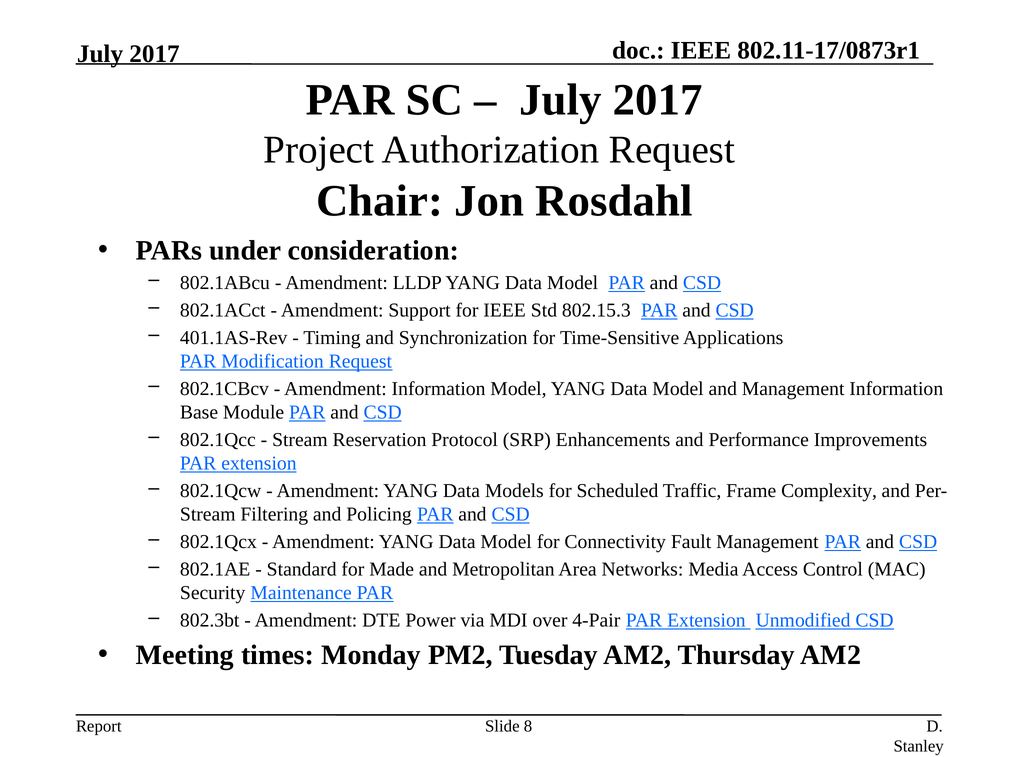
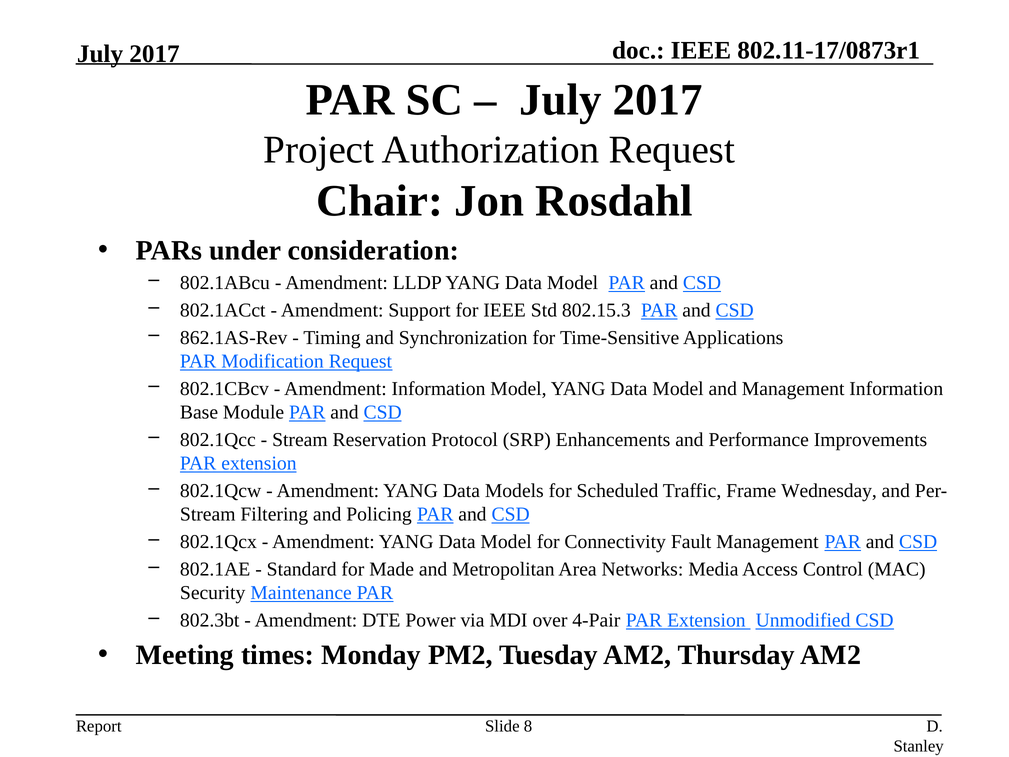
401.1AS-Rev: 401.1AS-Rev -> 862.1AS-Rev (234, 337)
Complexity: Complexity -> Wednesday (829, 491)
